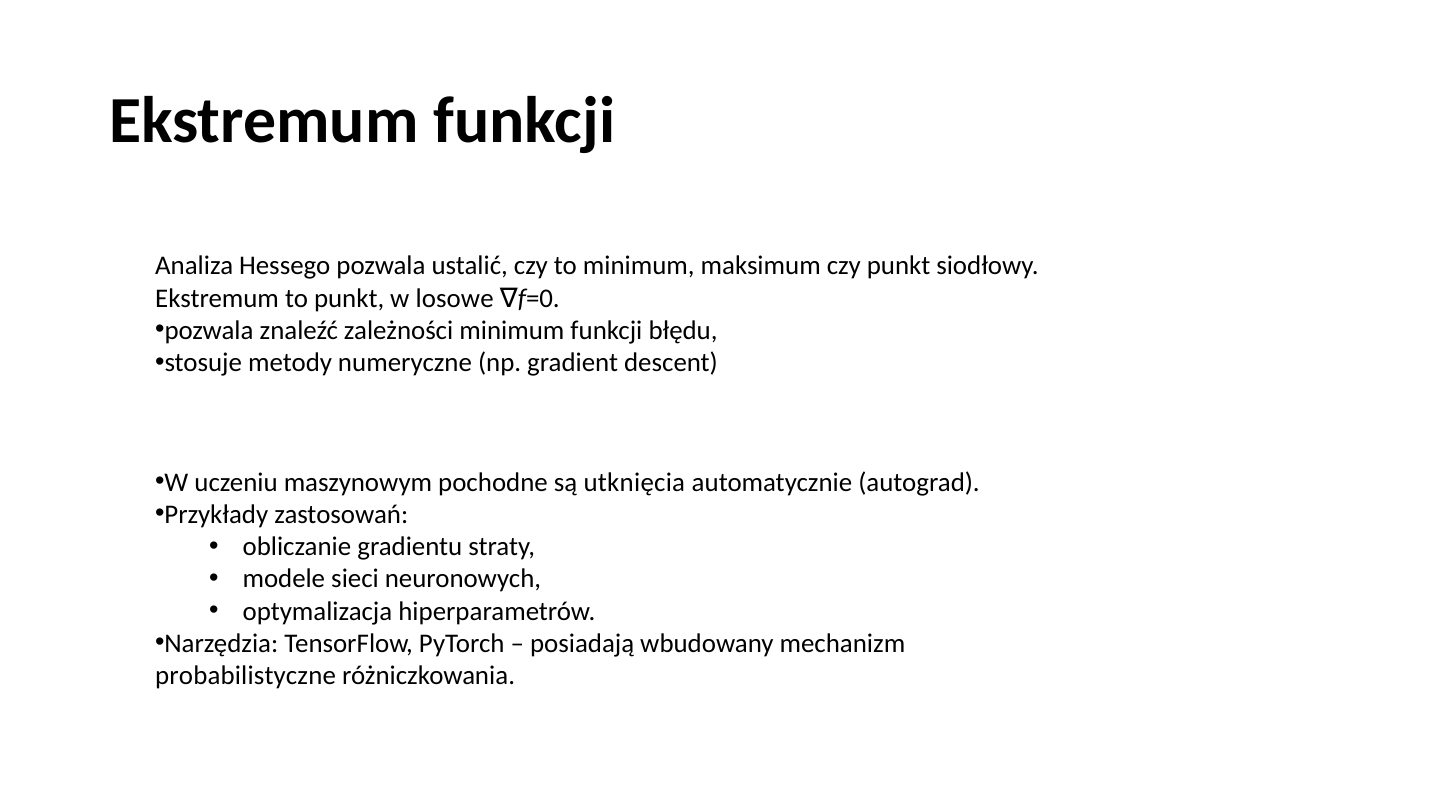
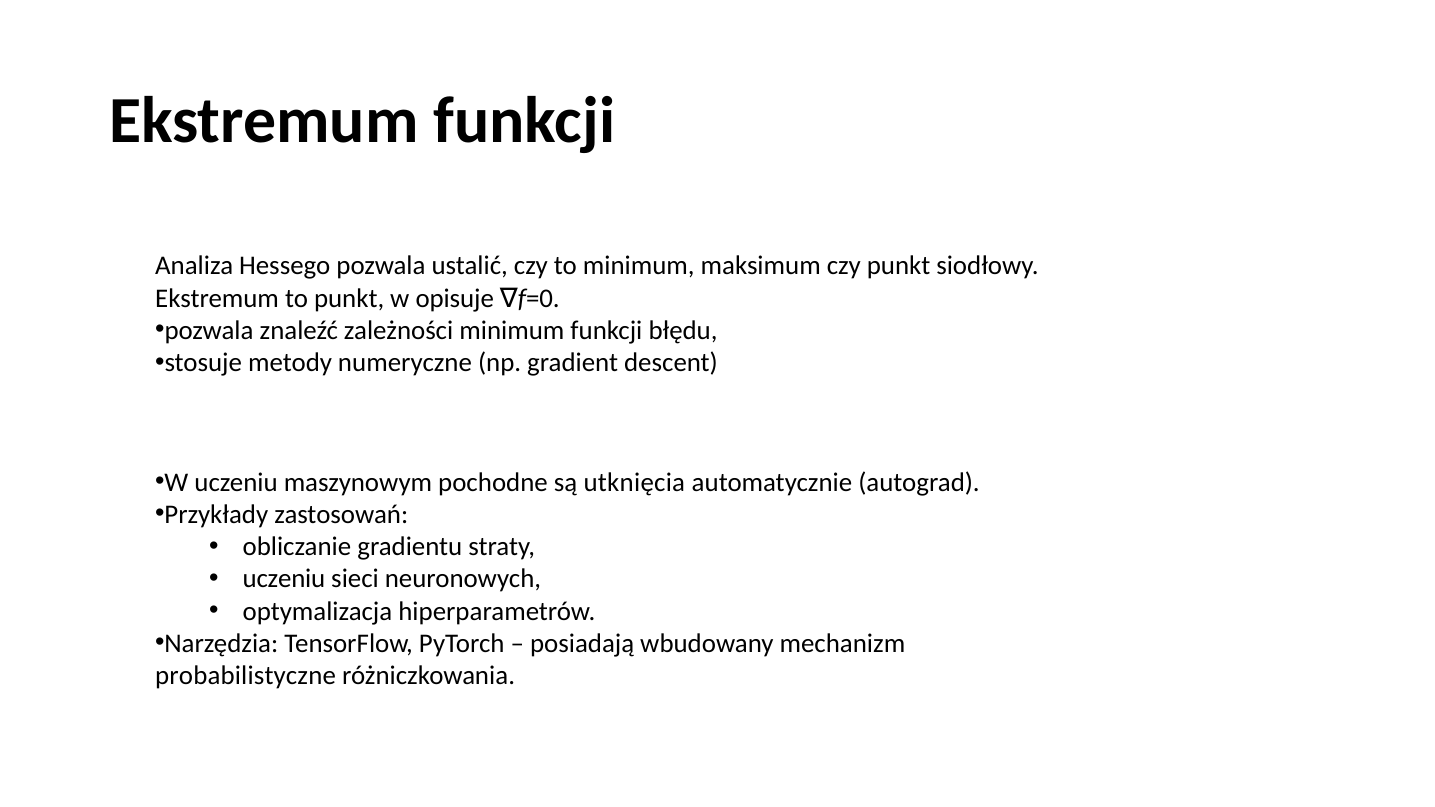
losowe: losowe -> opisuje (455, 298)
modele: modele -> uczeniu (284, 579)
